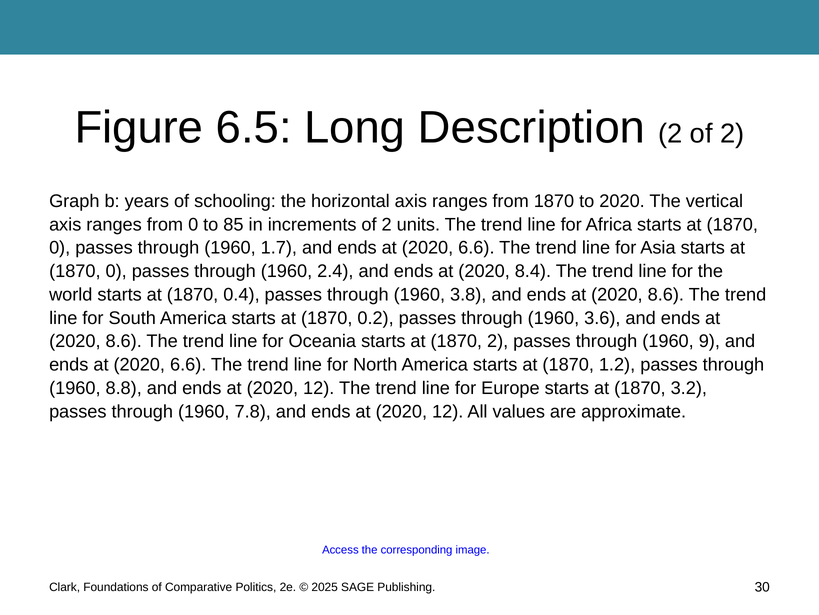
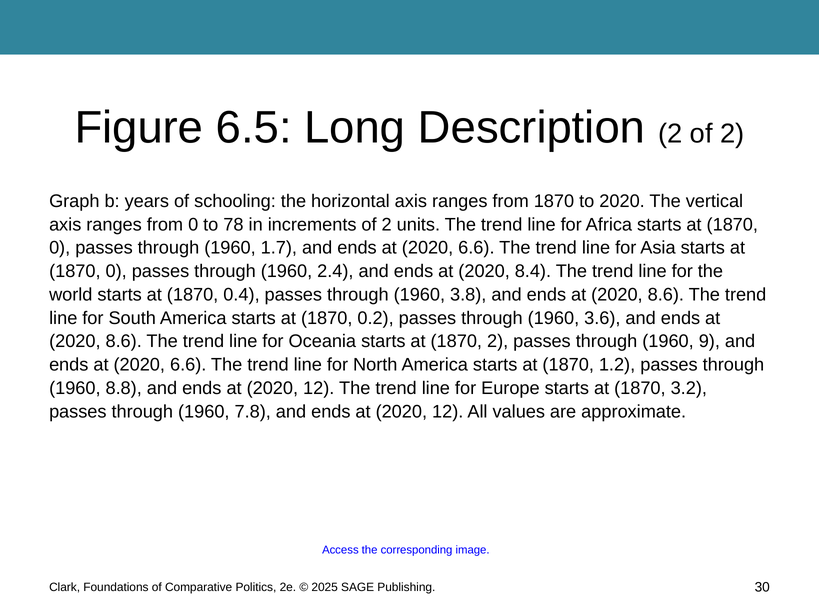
85: 85 -> 78 (233, 224)
